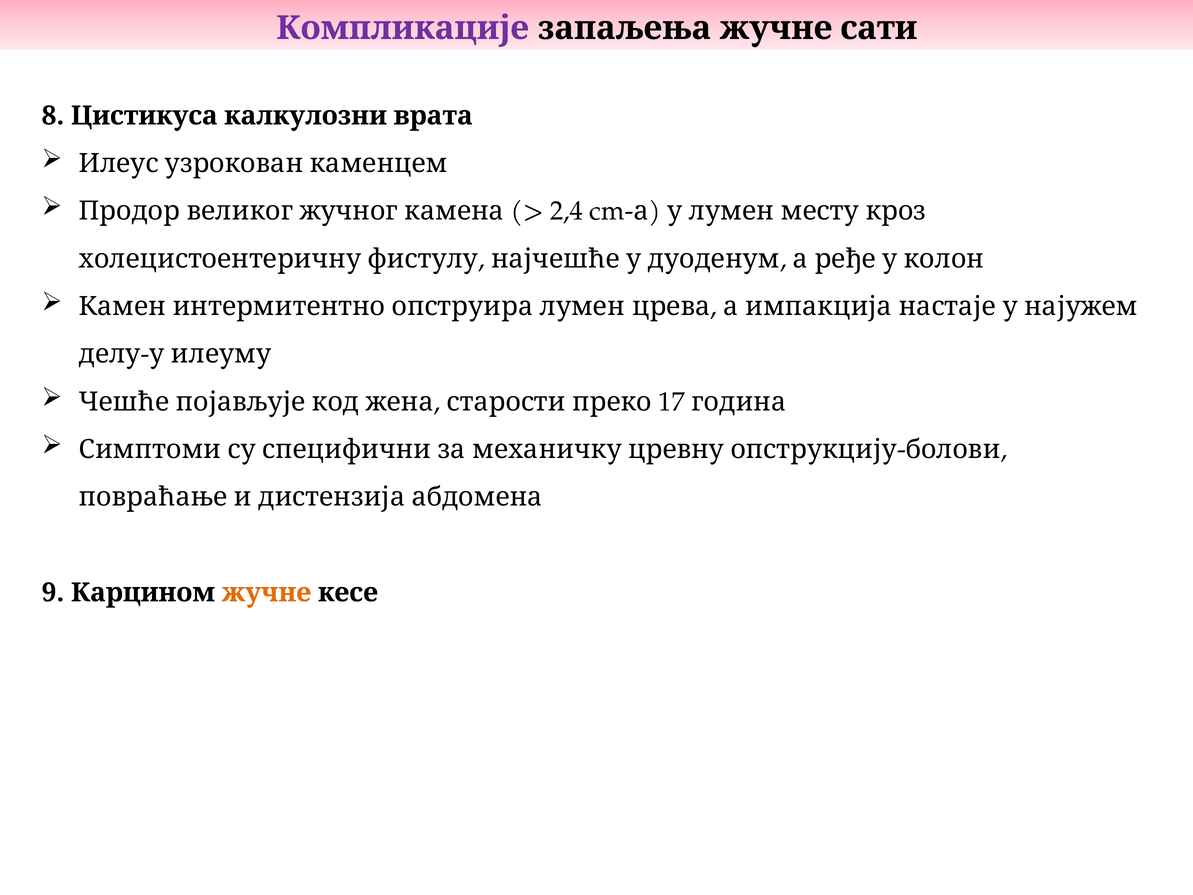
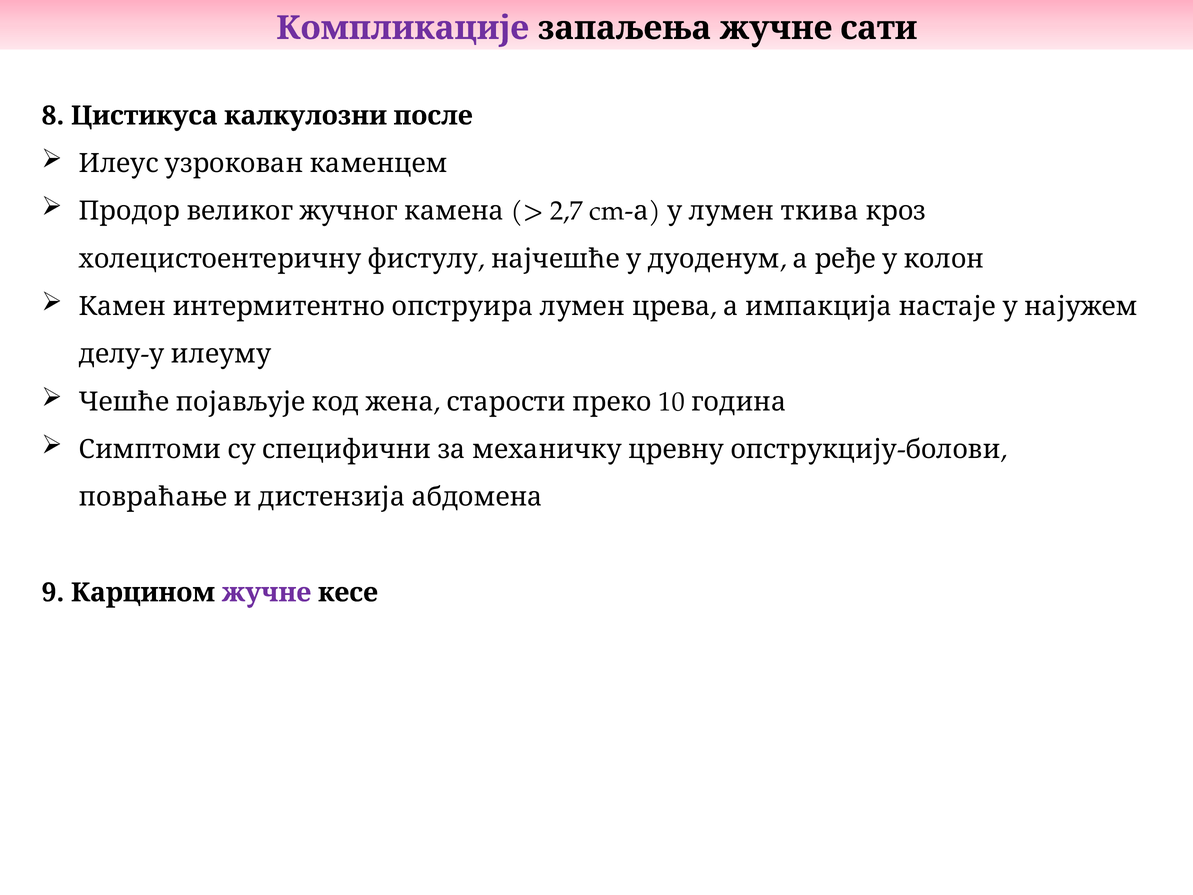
врата: врата -> после (433, 116)
2,4: 2,4 -> 2,7 (567, 211)
месту: месту -> ткива (820, 211)
17: 17 -> 10 (672, 402)
жучне colour: orange -> purple (267, 592)
